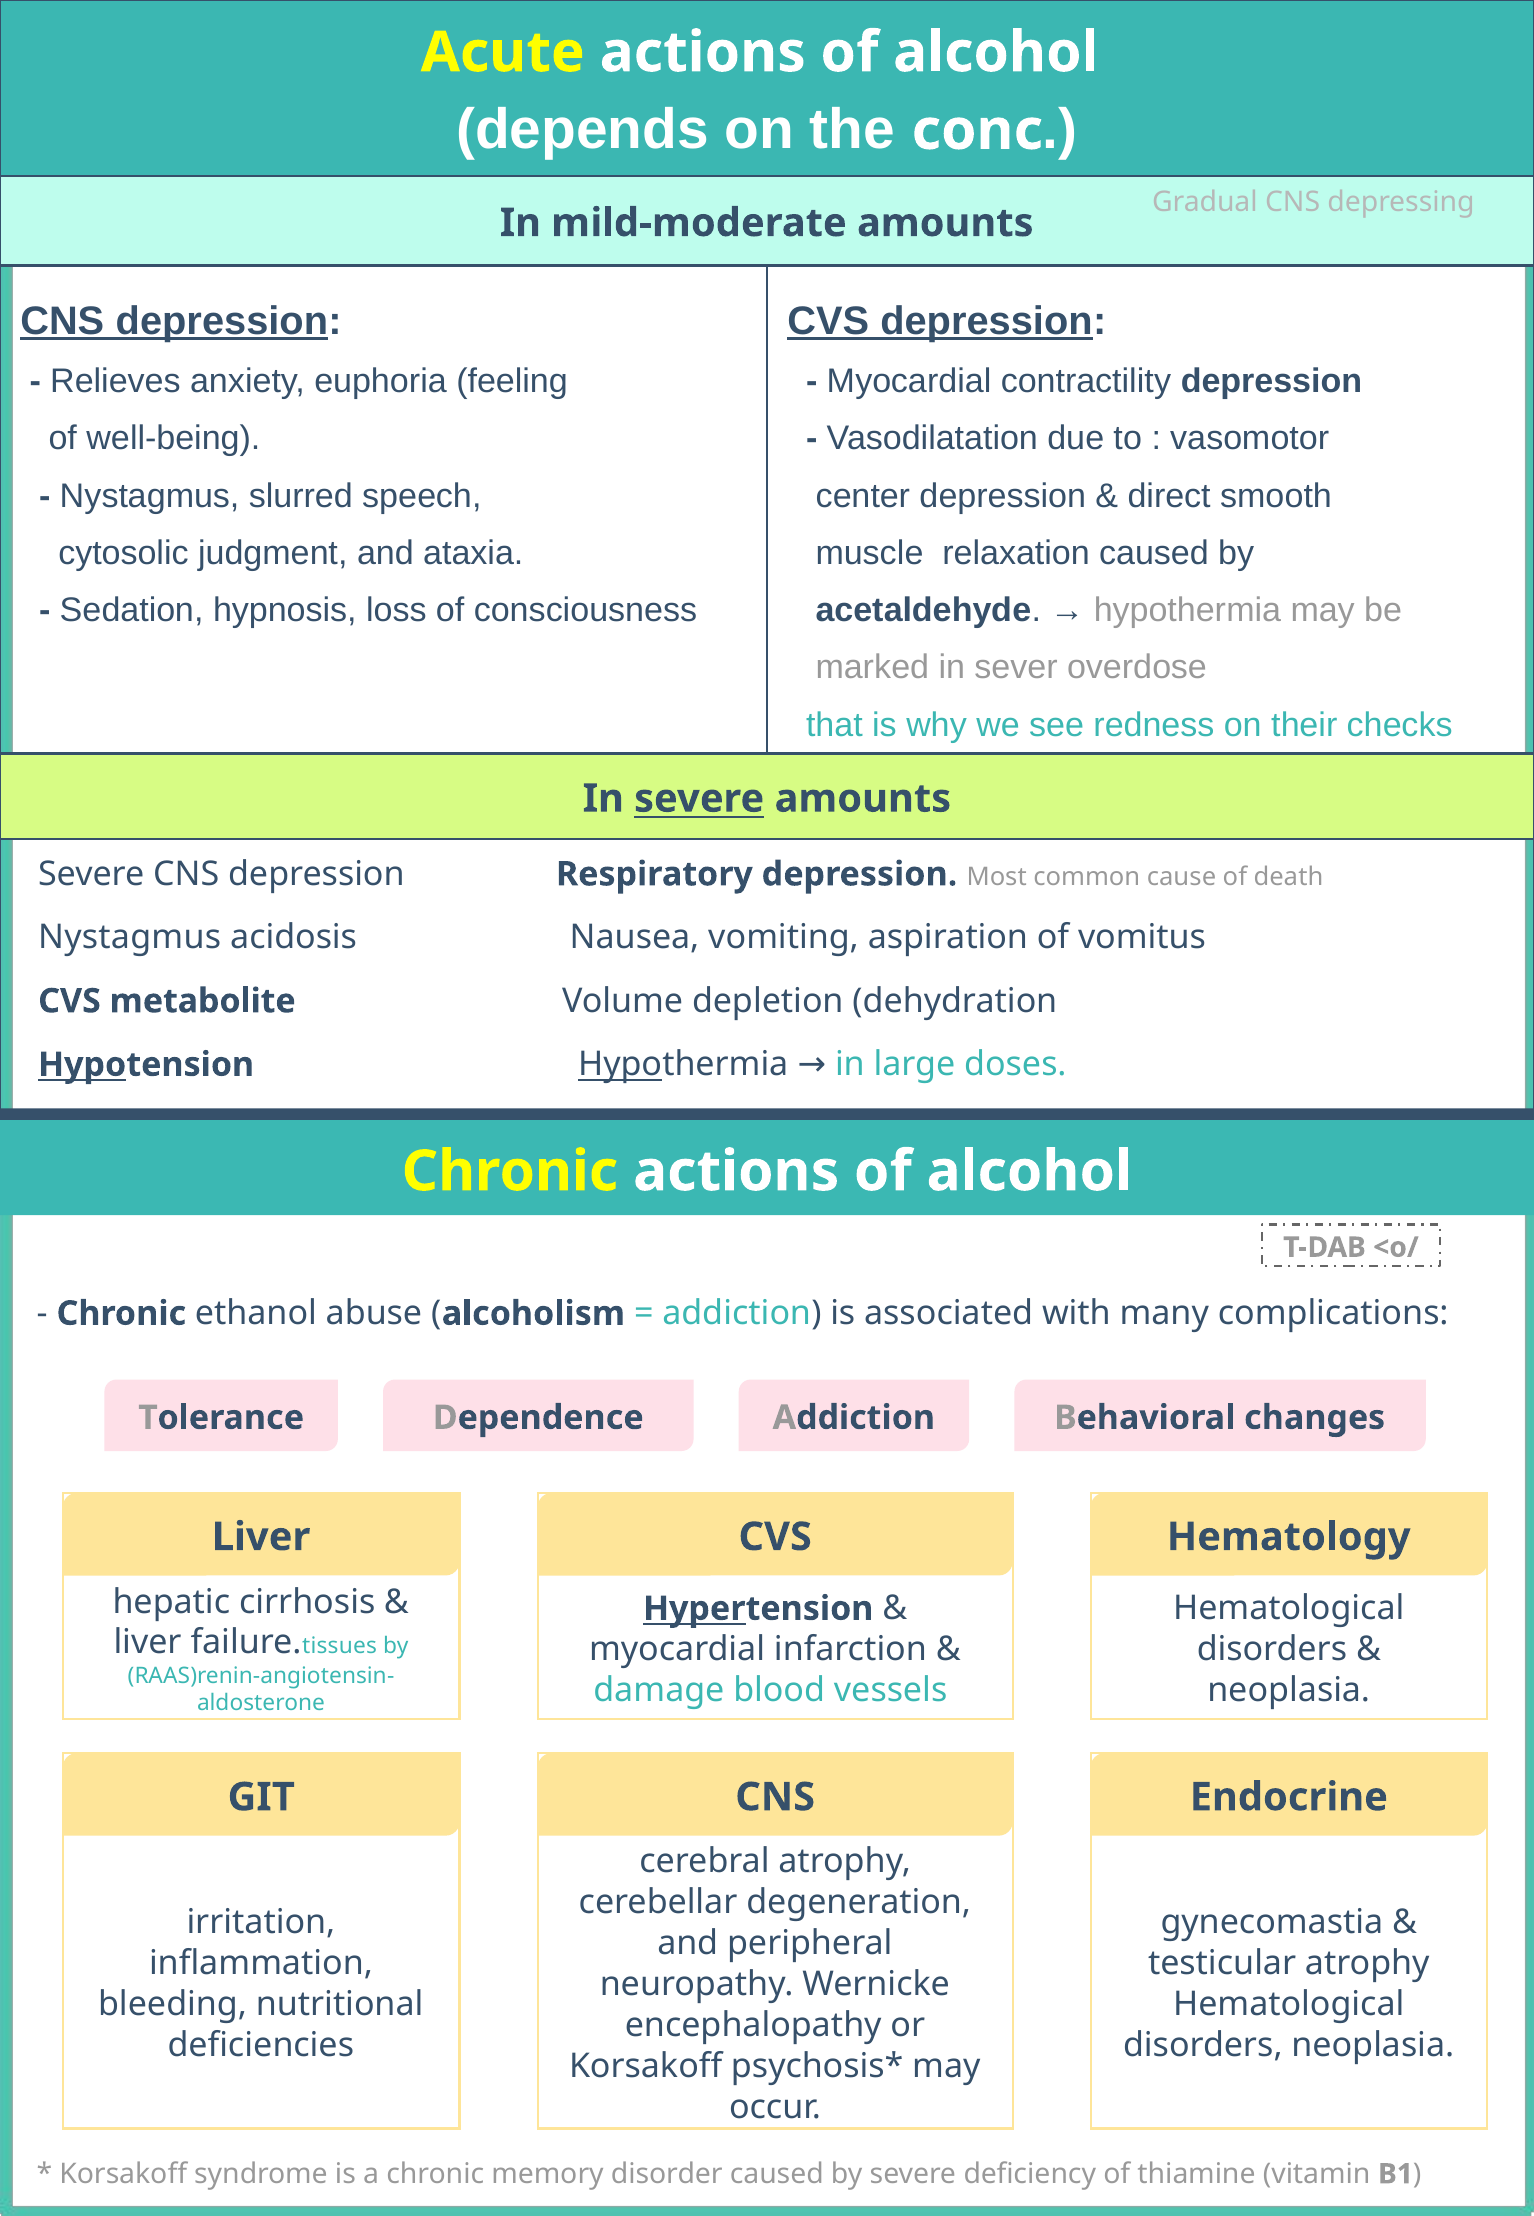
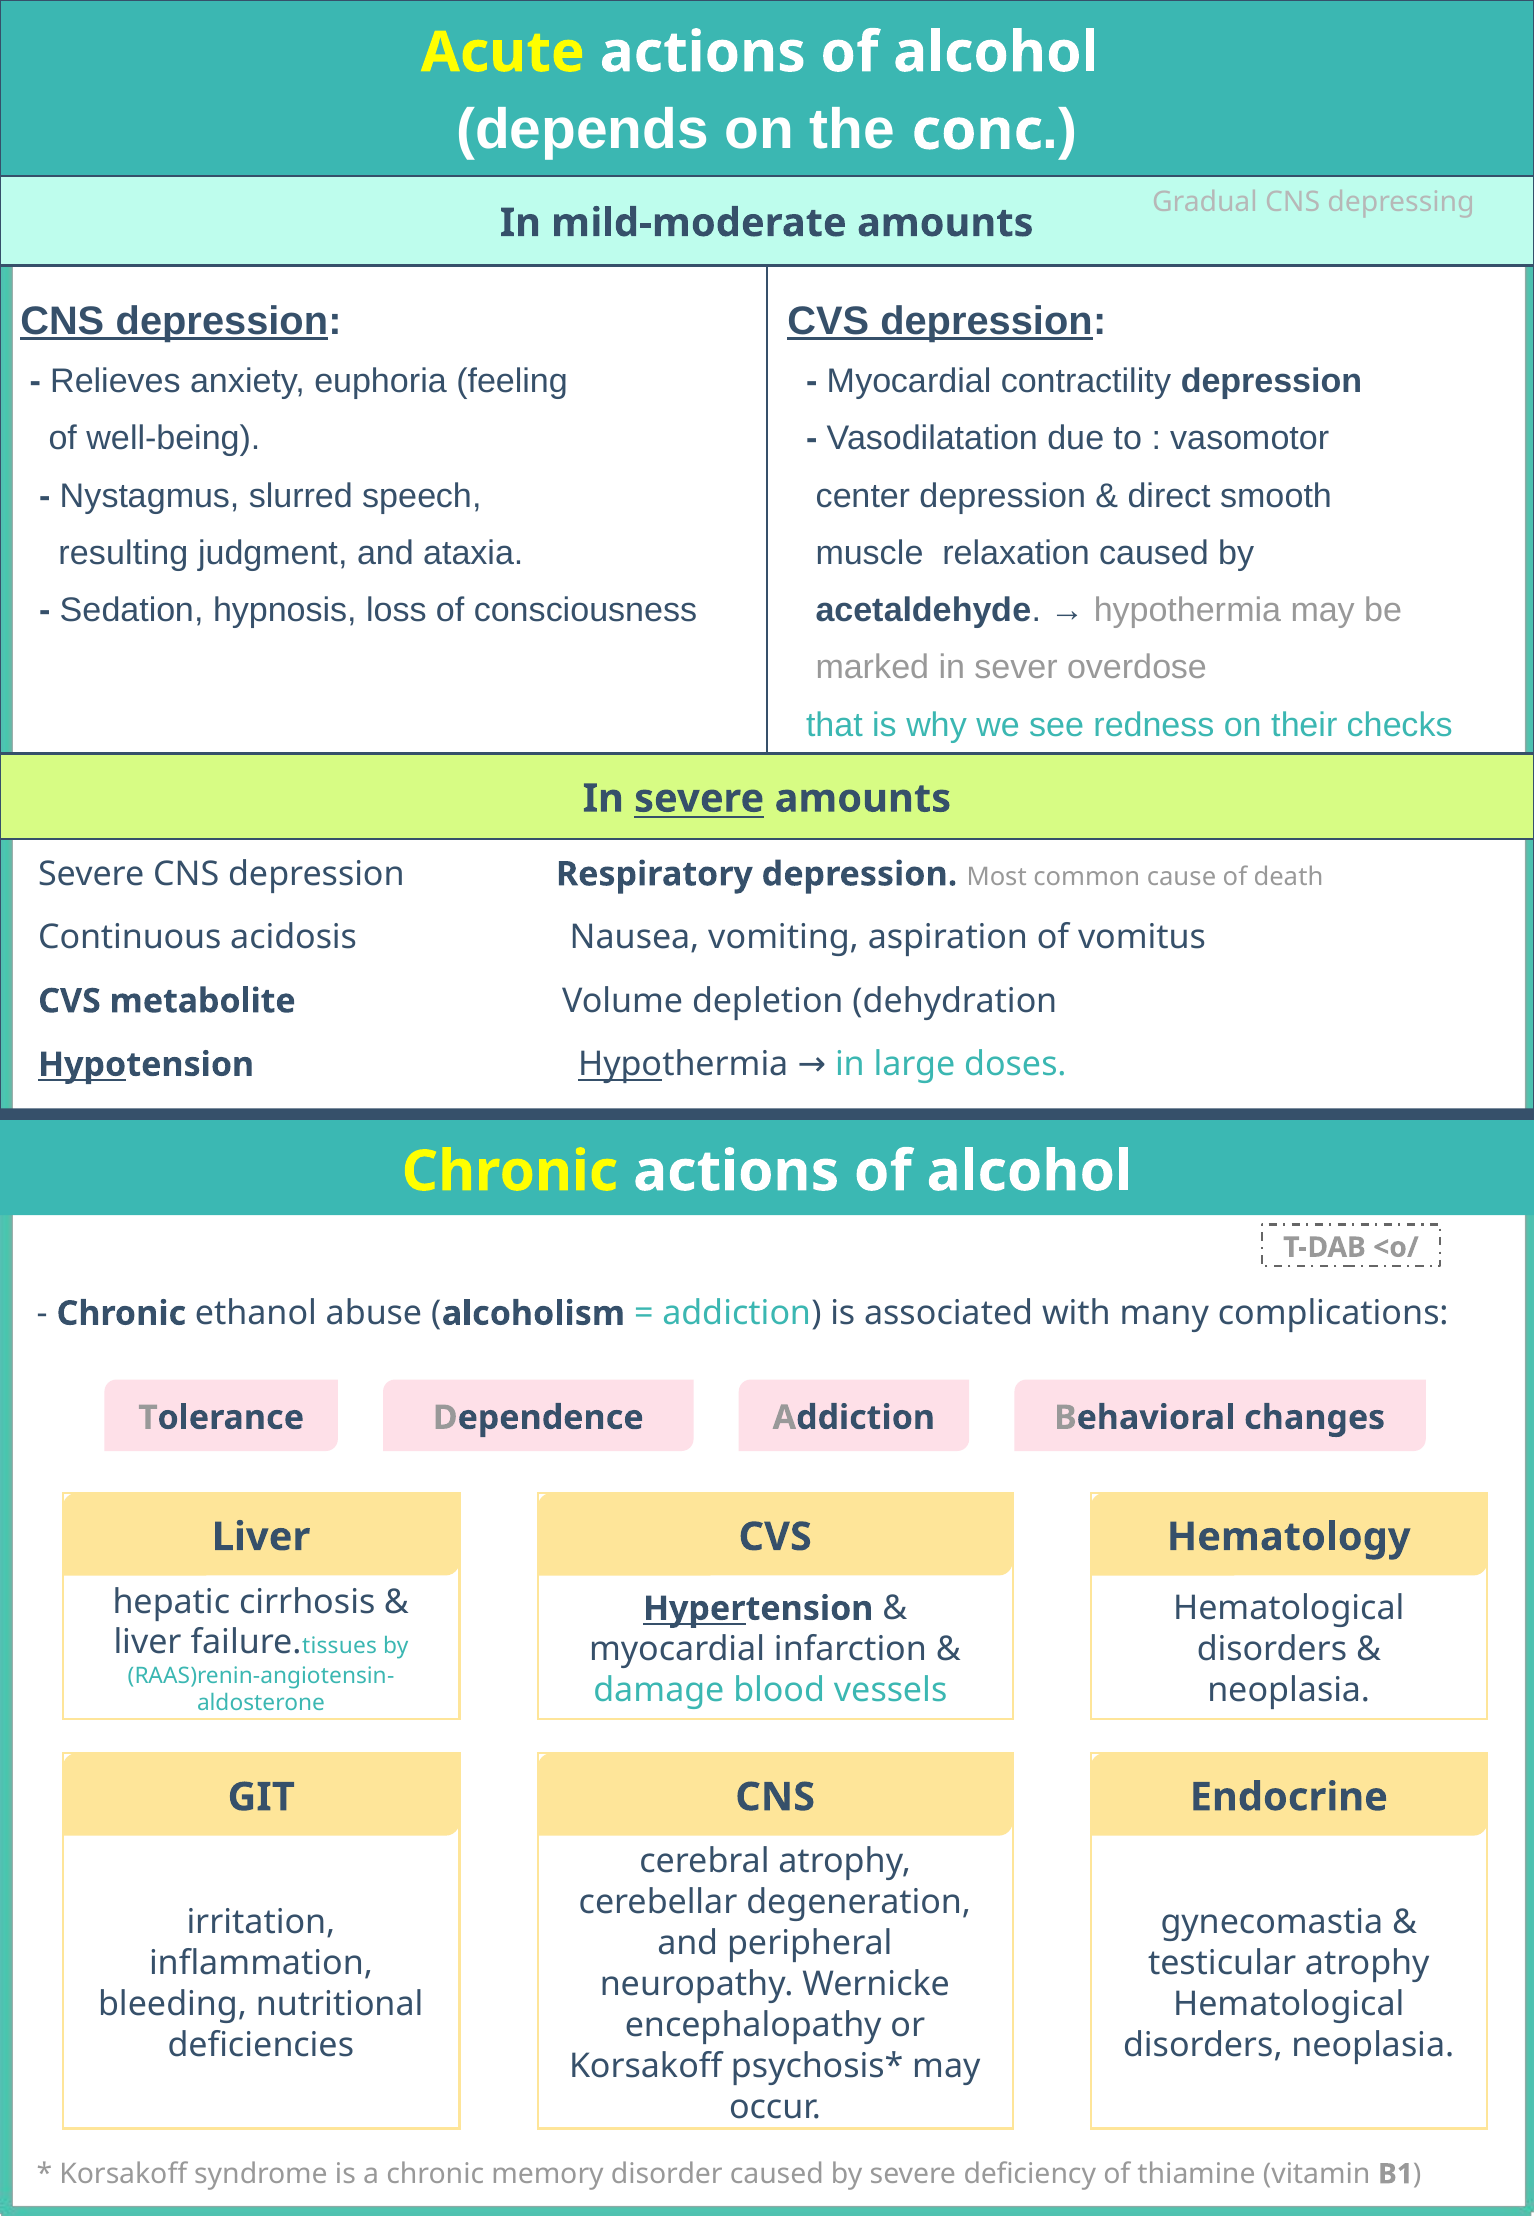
cytosolic: cytosolic -> resulting (123, 553)
Nystagmus: Nystagmus -> Continuous (130, 938)
